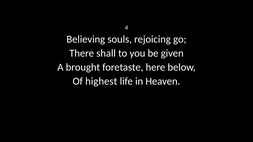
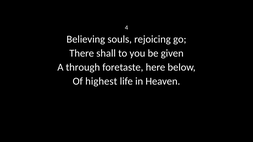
brought: brought -> through (83, 67)
